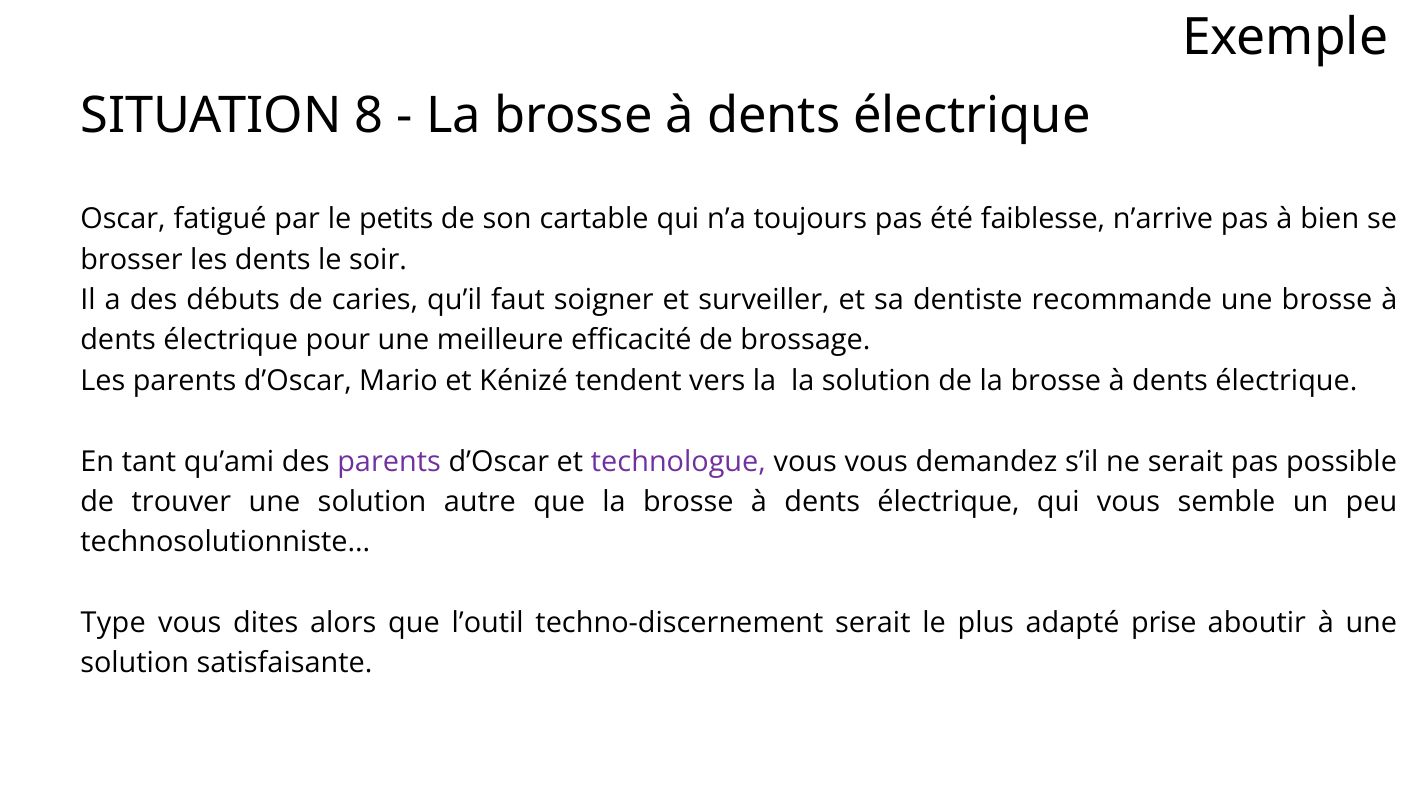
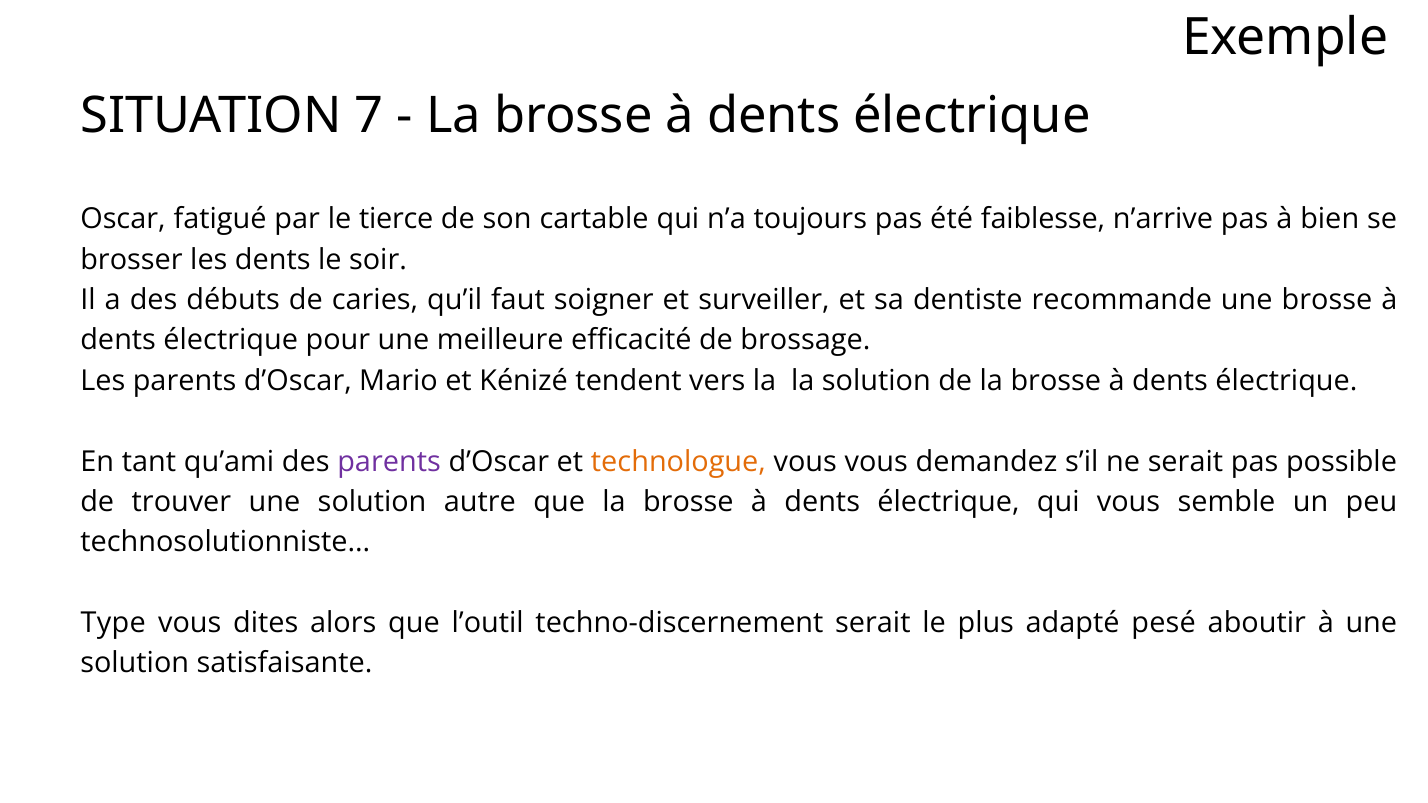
8: 8 -> 7 (369, 116)
petits: petits -> tierce (396, 219)
technologue colour: purple -> orange (678, 462)
prise: prise -> pesé (1164, 623)
